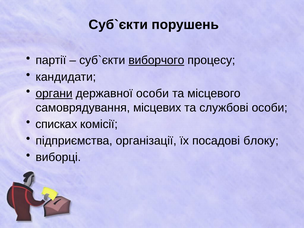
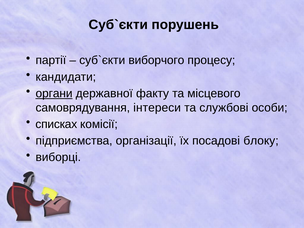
виборчого underline: present -> none (156, 60)
державної особи: особи -> факту (153, 93)
місцевих: місцевих -> інтереси (157, 108)
